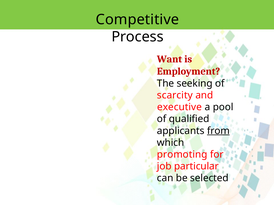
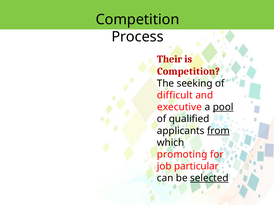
Competitive: Competitive -> Competition (138, 20)
Want: Want -> Their (170, 59)
Employment: Employment -> Competition (188, 72)
scarcity: scarcity -> difficult (175, 95)
pool underline: none -> present (223, 107)
selected underline: none -> present (209, 179)
